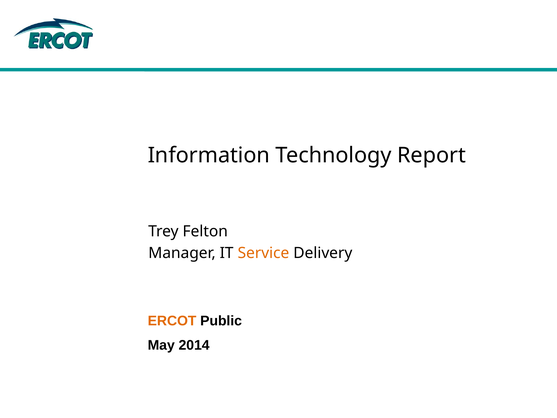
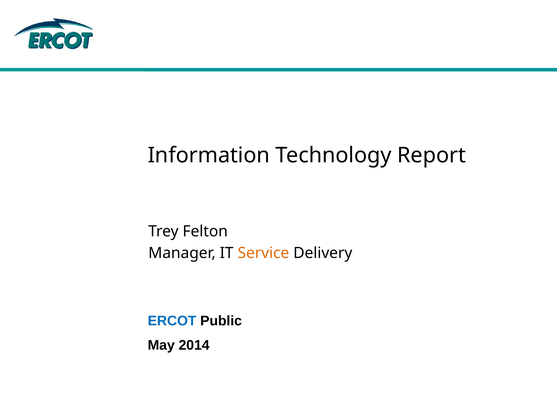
ERCOT colour: orange -> blue (172, 321)
